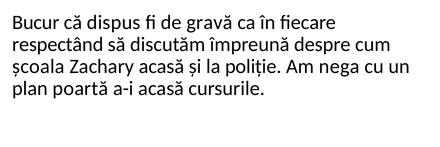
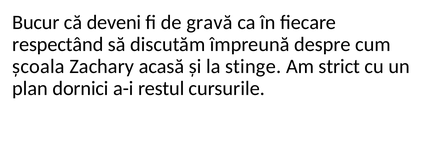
dispus: dispus -> deveni (114, 22)
poliție: poliție -> stinge (253, 66)
nega: nega -> strict (339, 66)
poartă: poartă -> dornici (81, 88)
a-i acasă: acasă -> restul (161, 88)
